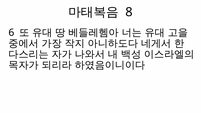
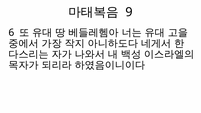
8: 8 -> 9 (129, 12)
